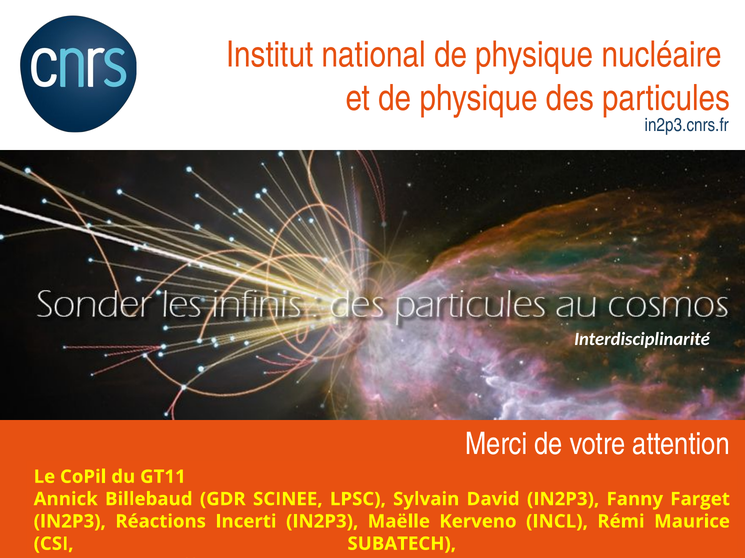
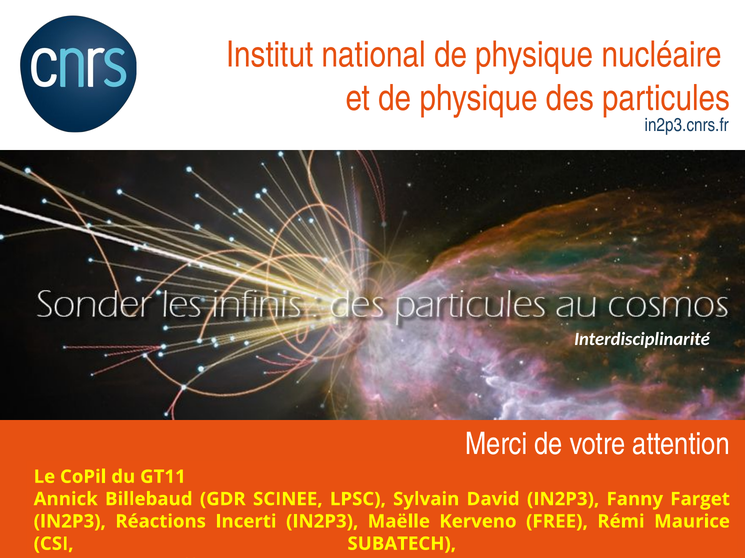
INCL: INCL -> FREE (557, 522)
